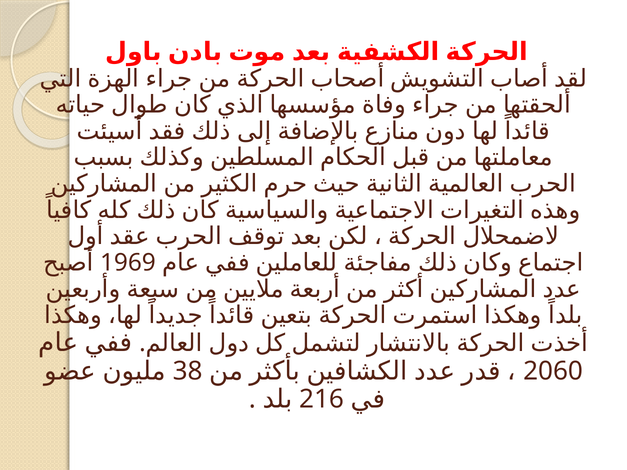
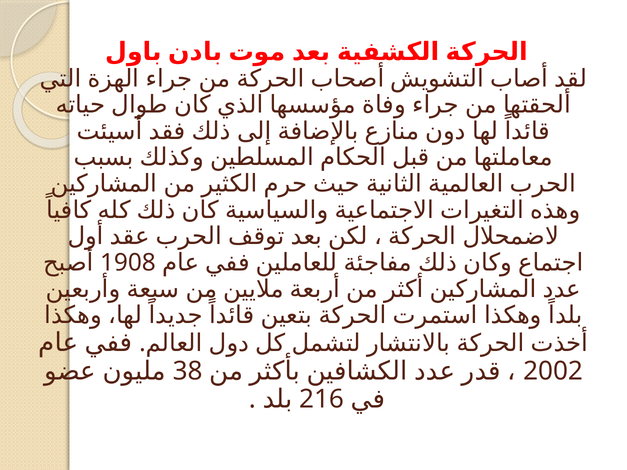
1969: 1969 -> 1908 (128, 263)
2060: 2060 -> 2002 (553, 371)
